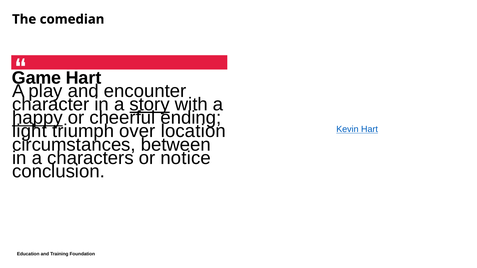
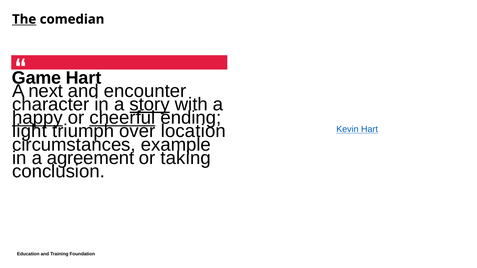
The underline: none -> present (24, 19)
play: play -> next (46, 91)
cheerful underline: none -> present (122, 118)
between: between -> example (176, 145)
characters: characters -> agreement (91, 158)
notice: notice -> taking (186, 158)
